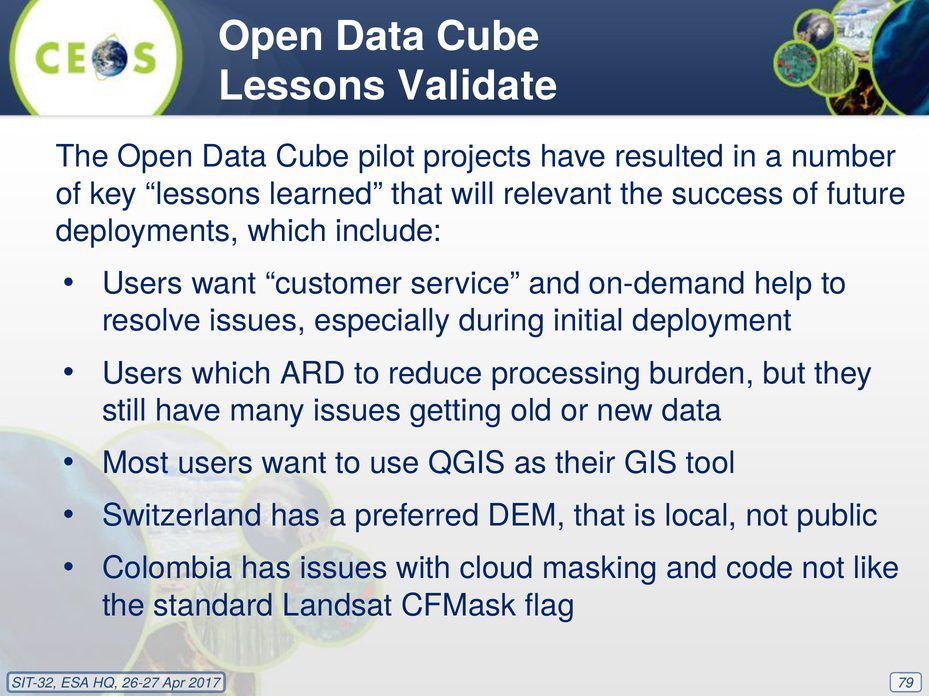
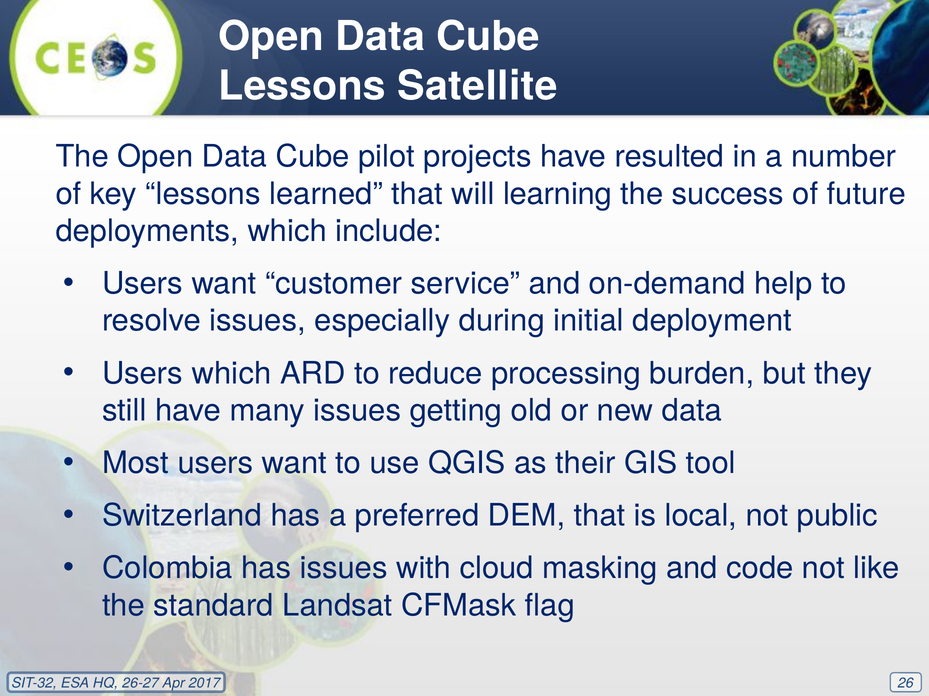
Validate: Validate -> Satellite (478, 86)
relevant: relevant -> learning (558, 194)
79: 79 -> 26 (906, 684)
